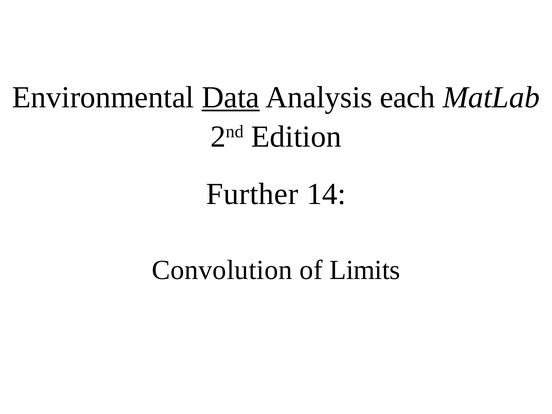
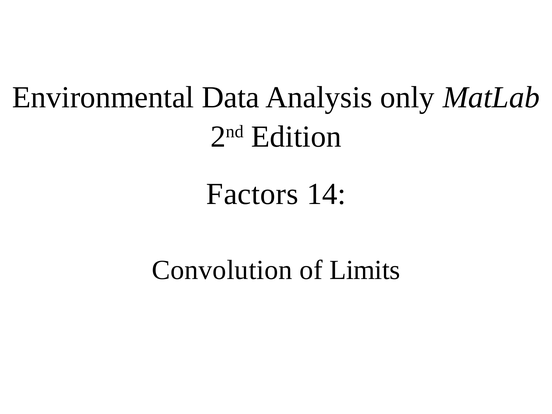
Data underline: present -> none (231, 97)
each: each -> only (407, 97)
Further: Further -> Factors (252, 194)
